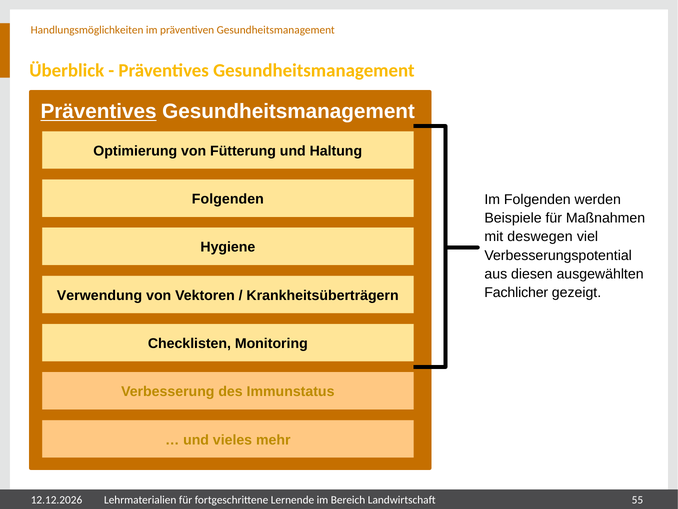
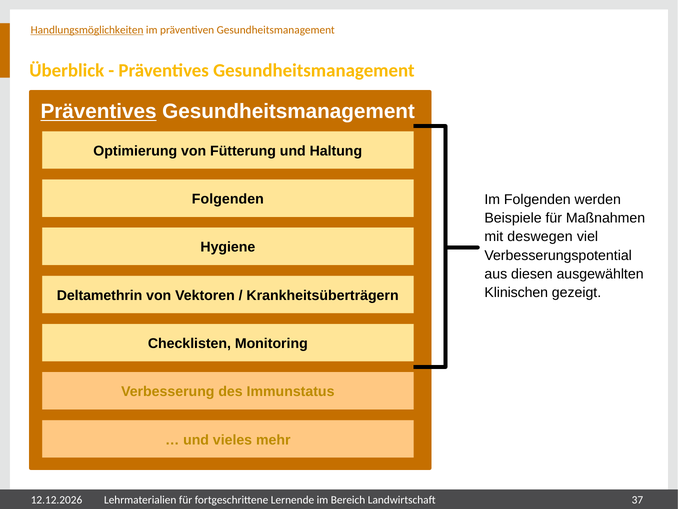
Handlungsmöglichkeiten underline: none -> present (87, 30)
Fachlicher: Fachlicher -> Klinischen (516, 292)
Verwendung: Verwendung -> Deltamethrin (100, 295)
55: 55 -> 37 (637, 500)
